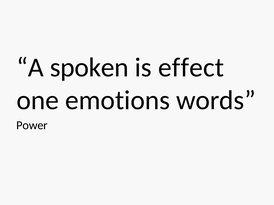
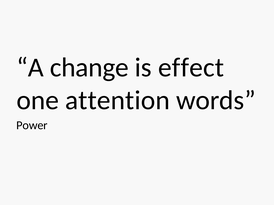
spoken: spoken -> change (89, 68)
emotions: emotions -> attention (117, 101)
